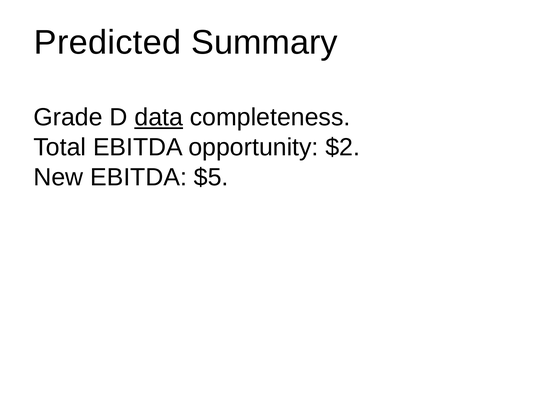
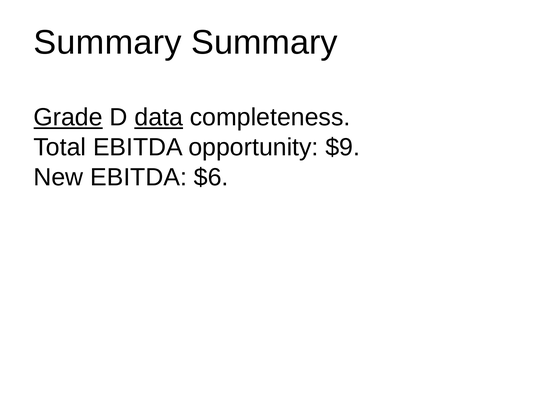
Predicted: Predicted -> Summary (108, 43)
Grade underline: none -> present (68, 117)
$2: $2 -> $9 (343, 147)
$5: $5 -> $6 (211, 177)
